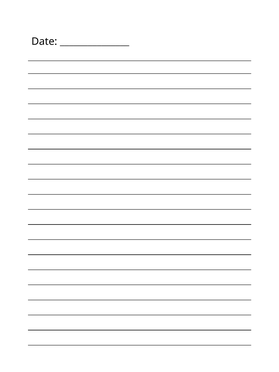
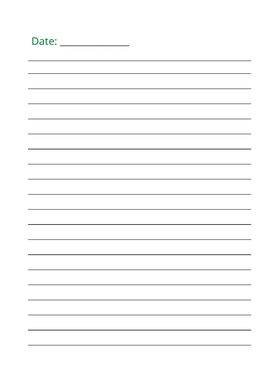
Date colour: black -> green (44, 42)
